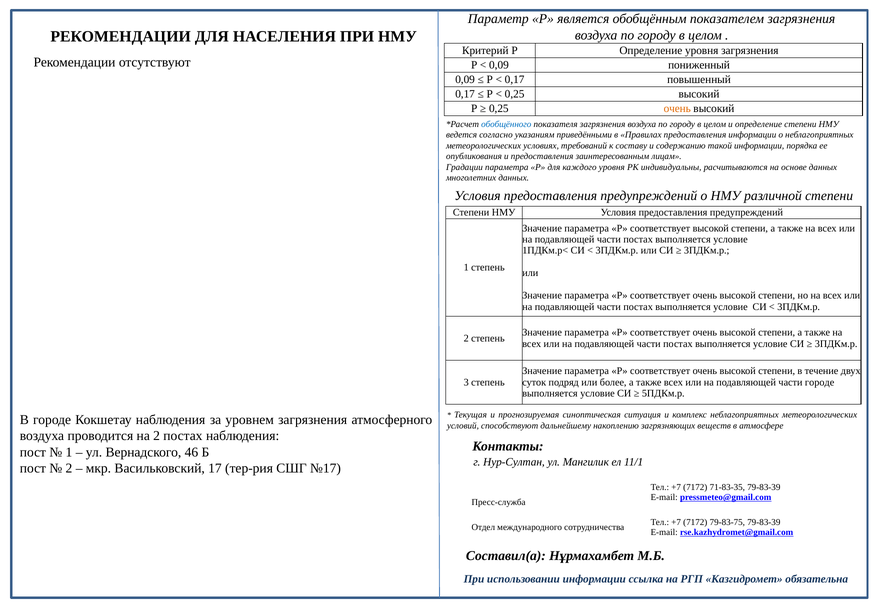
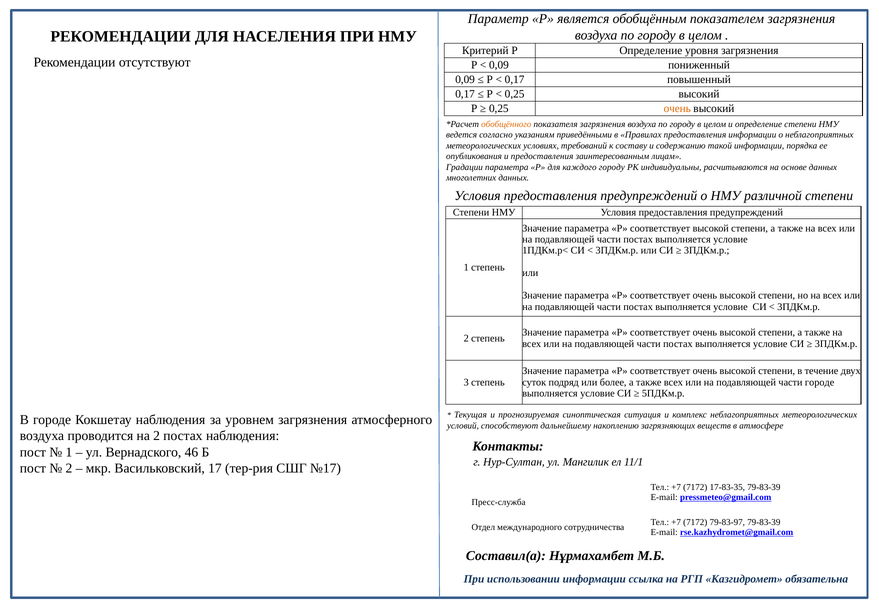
обобщённого colour: blue -> orange (506, 124)
каждого уровня: уровня -> городу (612, 167)
71-83-35: 71-83-35 -> 17-83-35 (727, 488)
79-83-75: 79-83-75 -> 79-83-97 (727, 523)
